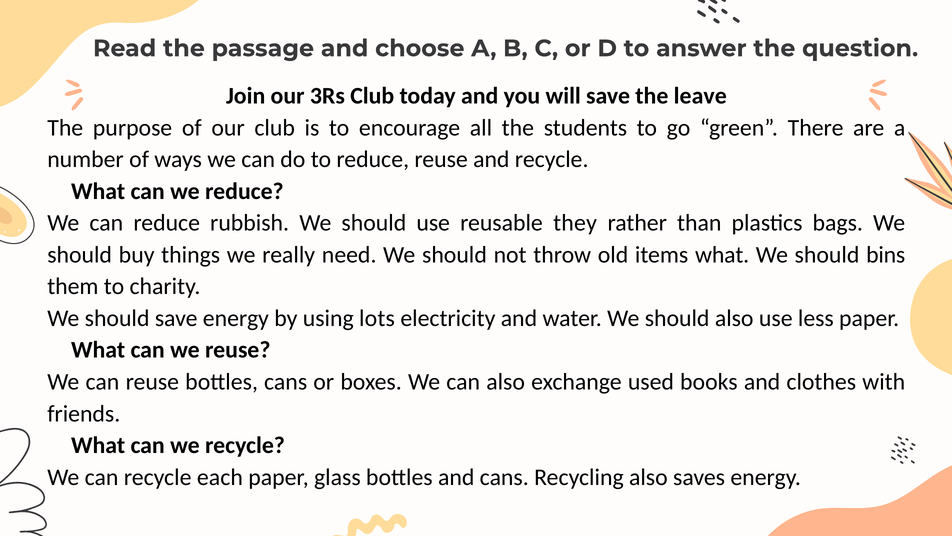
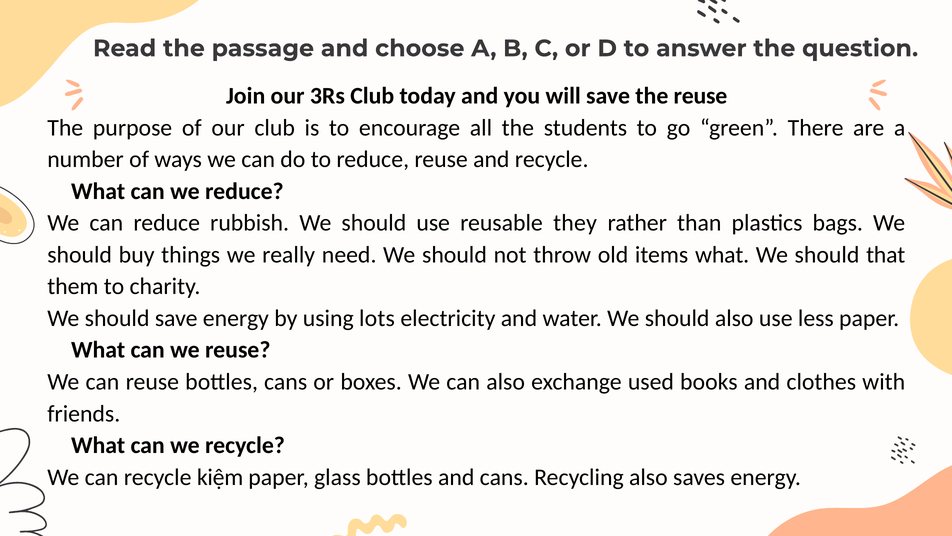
the leave: leave -> reuse (700, 96)
bins: bins -> that (886, 255)
each: each -> kiệm (220, 477)
